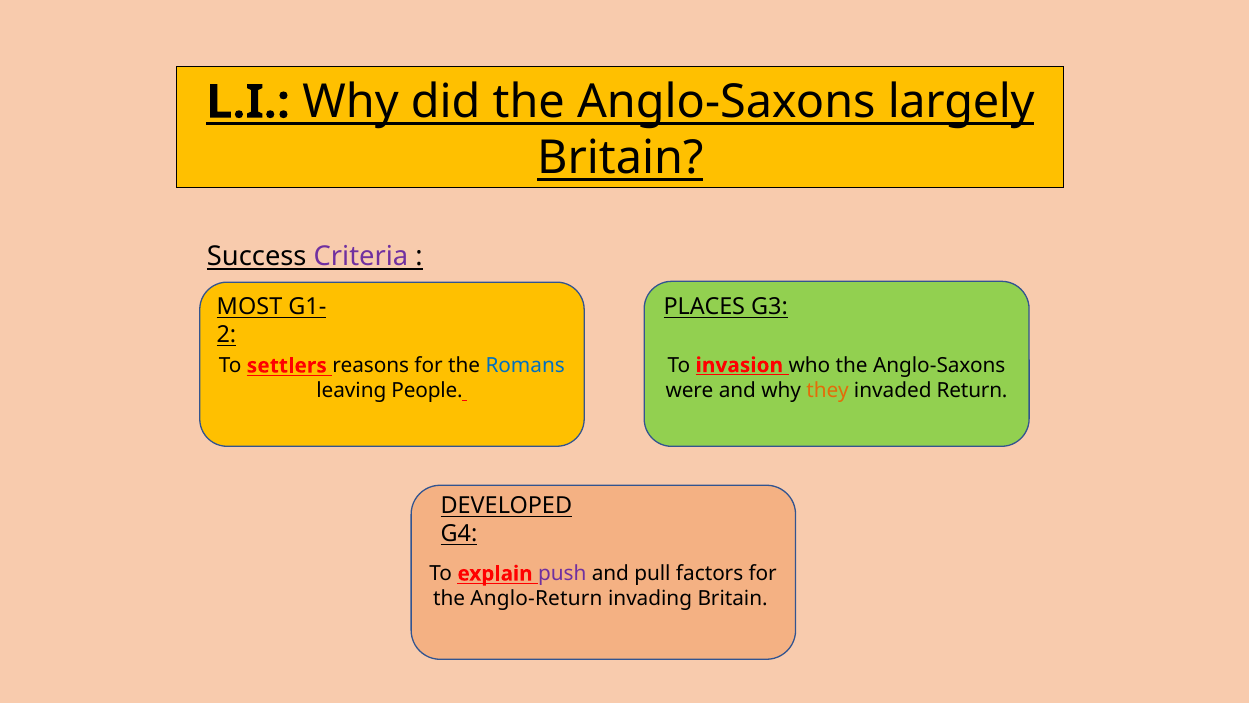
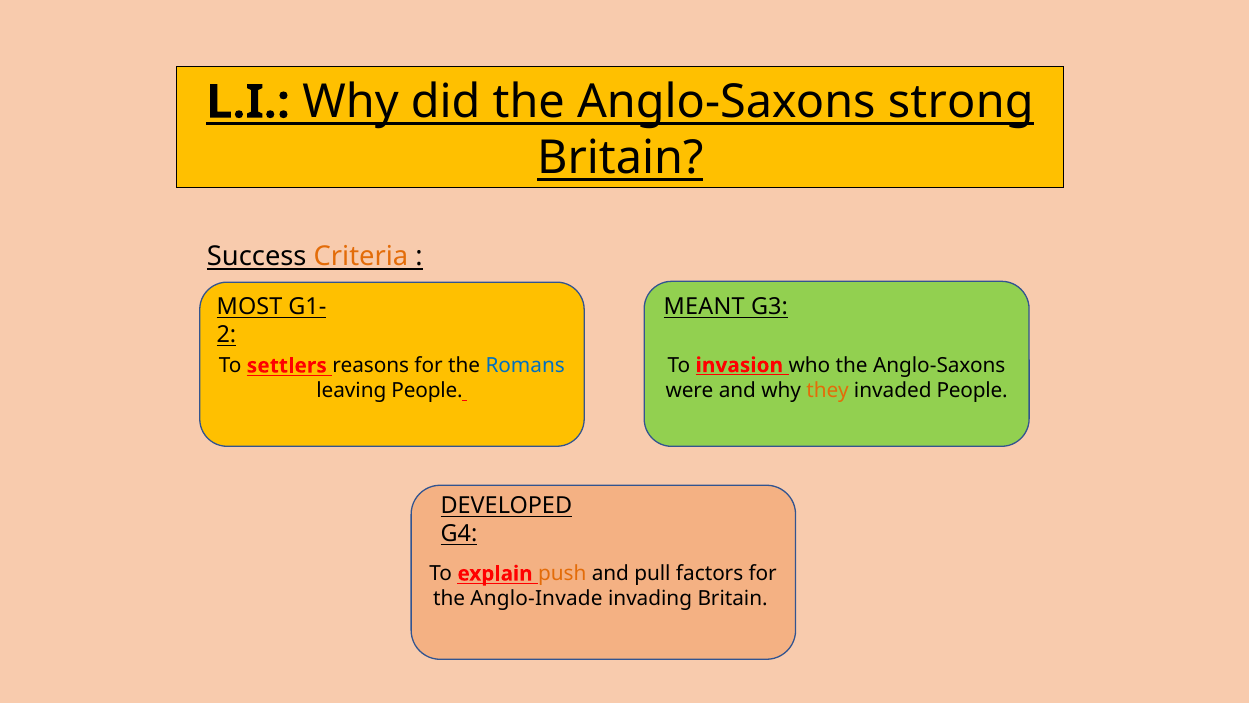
largely: largely -> strong (961, 102)
Criteria colour: purple -> orange (361, 256)
PLACES: PLACES -> MEANT (704, 307)
invaded Return: Return -> People (972, 390)
push colour: purple -> orange (562, 573)
Anglo-Return: Anglo-Return -> Anglo-Invade (536, 598)
